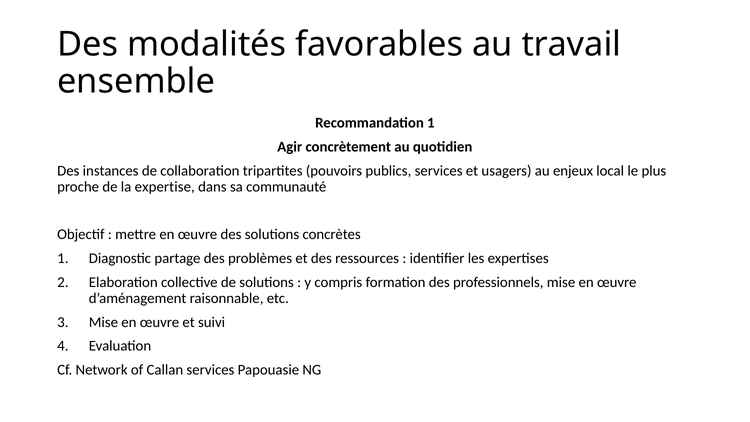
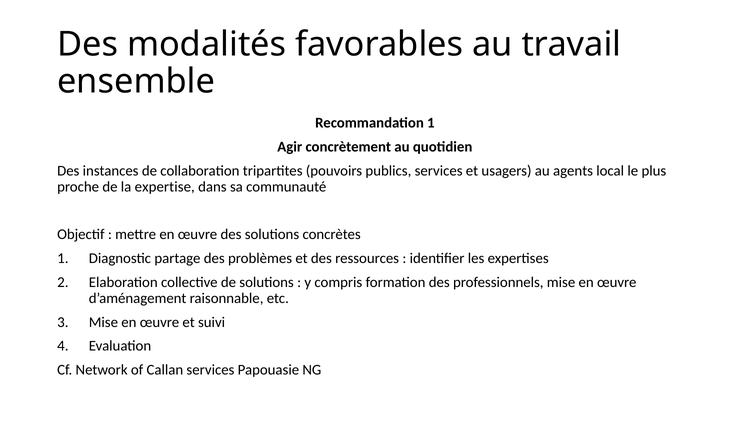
enjeux: enjeux -> agents (573, 171)
